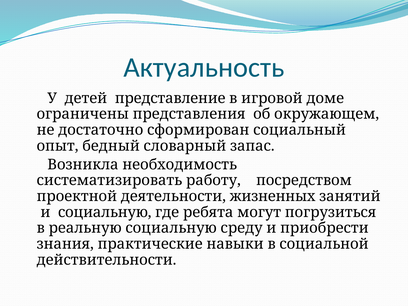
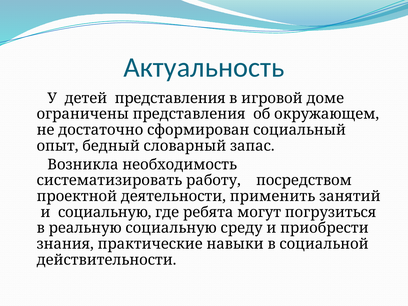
детей представление: представление -> представления (170, 98)
жизненных: жизненных -> применить (273, 196)
